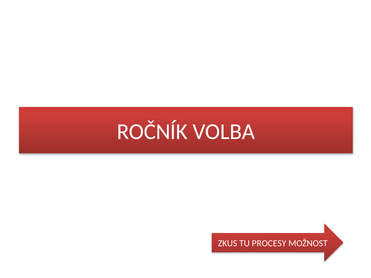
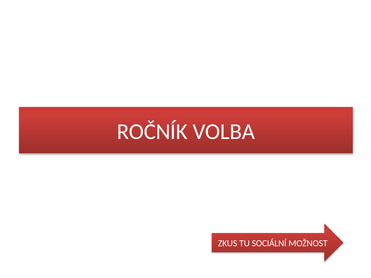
PROCESY: PROCESY -> SOCIÁLNÍ (269, 243)
